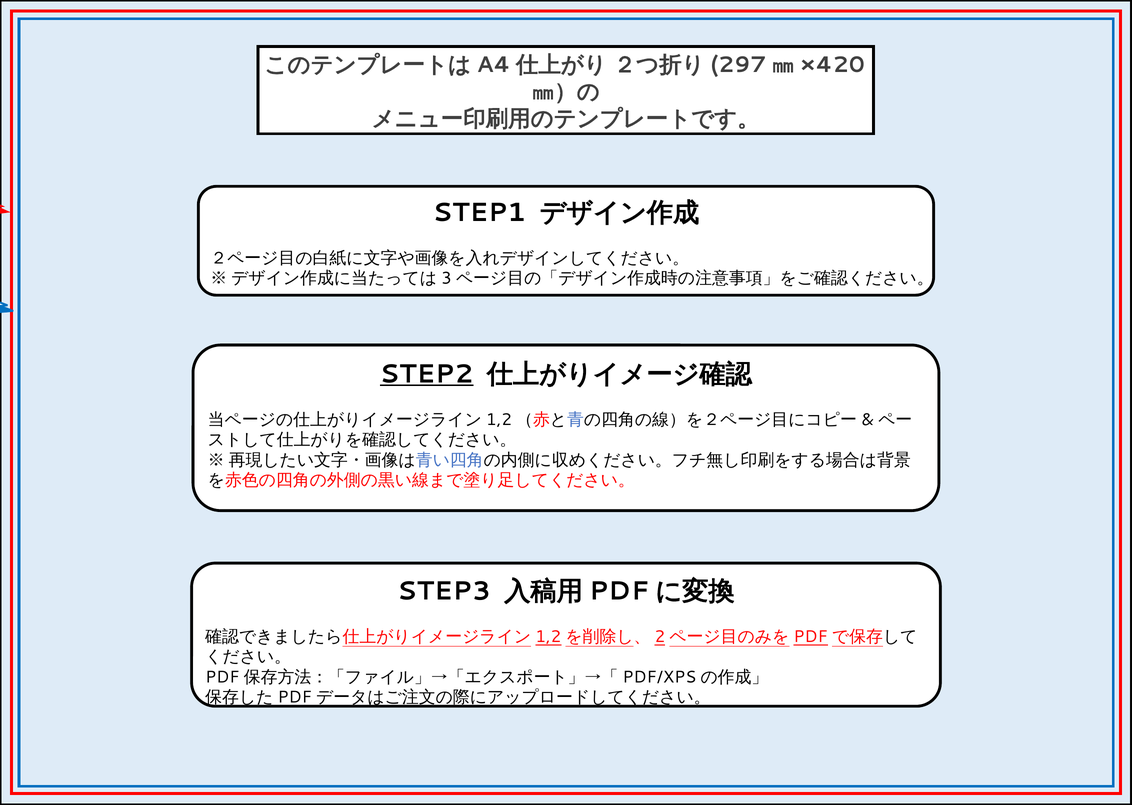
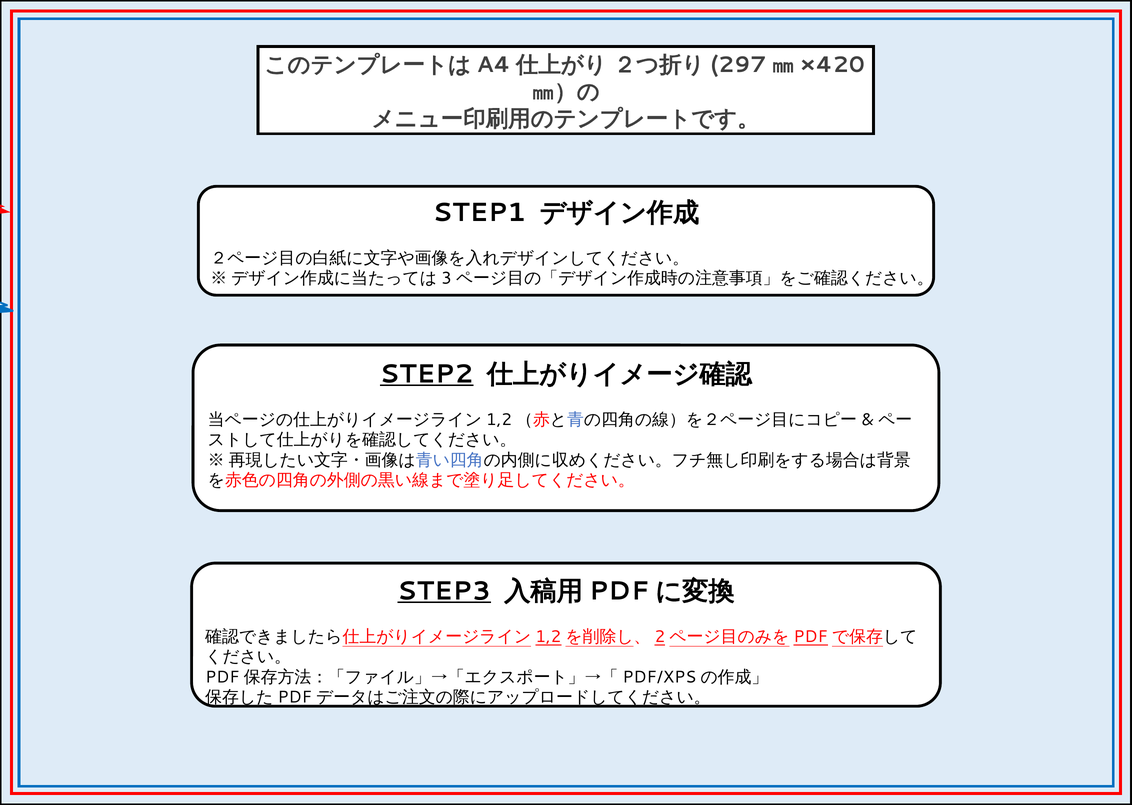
STEP3 underline: none -> present (444, 591)
